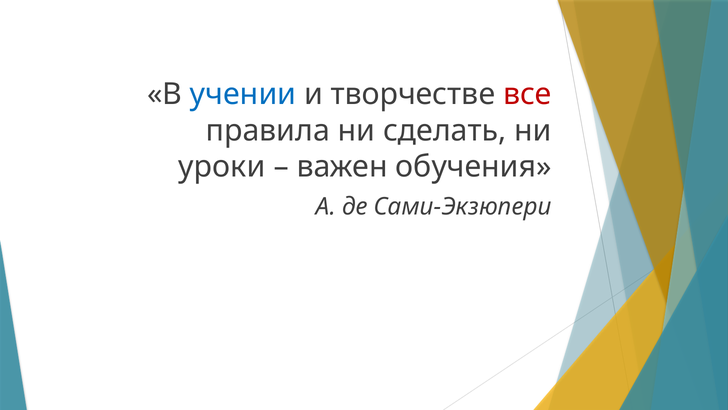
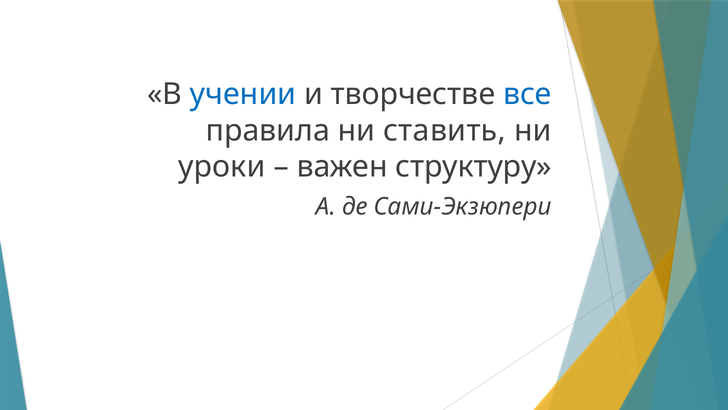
все colour: red -> blue (527, 94)
сделать: сделать -> ставить (445, 130)
обучения: обучения -> структуру (474, 167)
